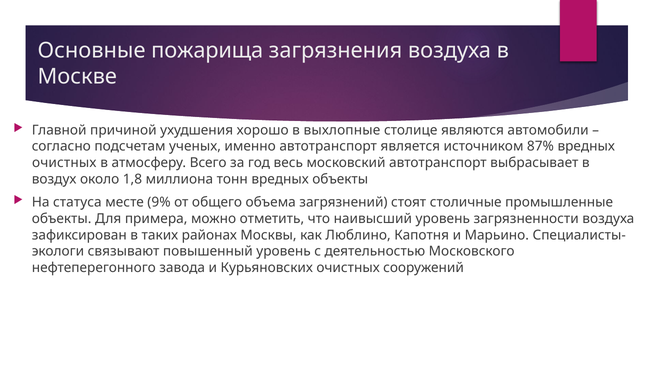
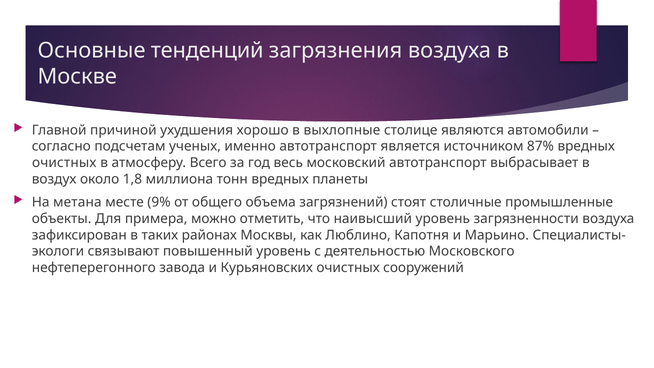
пожарища: пожарища -> тенденций (207, 50)
вредных объекты: объекты -> планеты (340, 179)
статуса: статуса -> метана (77, 202)
